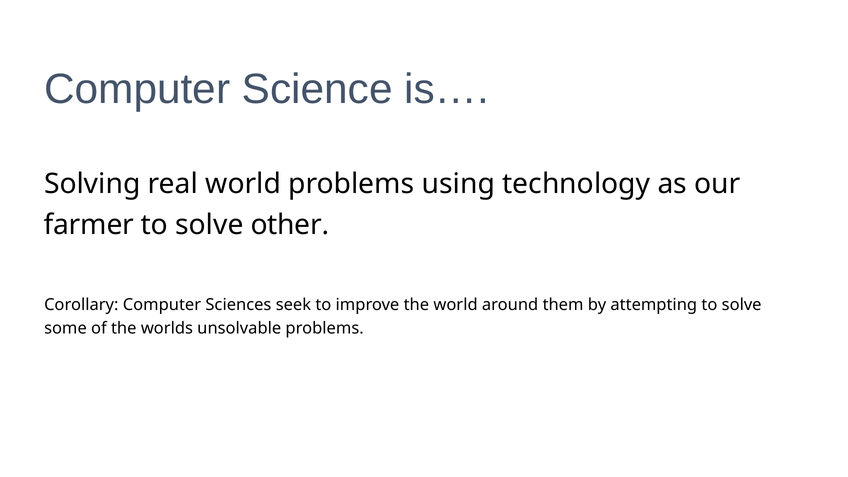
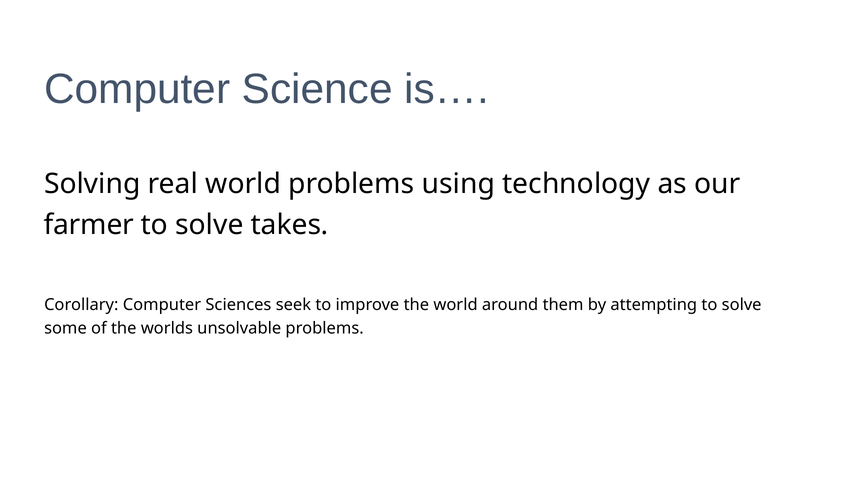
other: other -> takes (290, 225)
